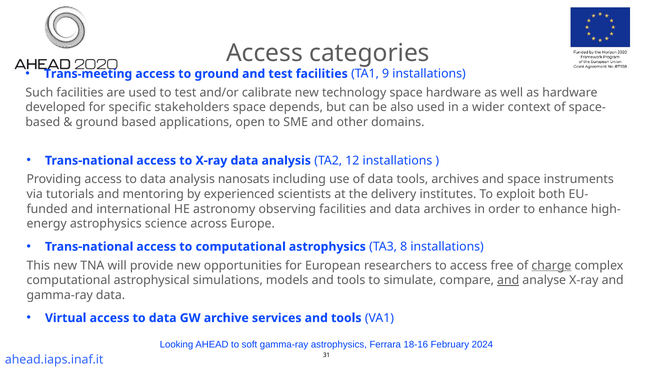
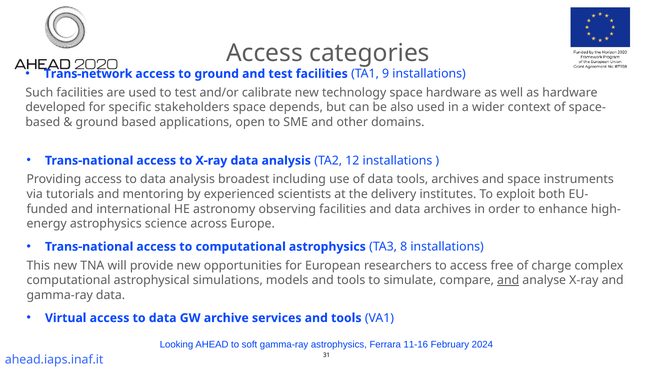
Trans-meeting: Trans-meeting -> Trans-network (88, 74)
nanosats: nanosats -> broadest (244, 179)
charge underline: present -> none (551, 266)
18-16: 18-16 -> 11-16 (416, 345)
